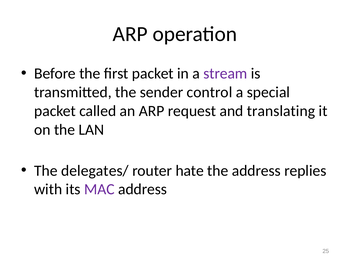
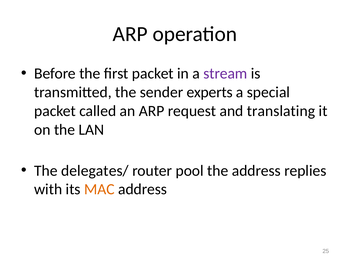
control: control -> experts (210, 92)
hate: hate -> pool (190, 170)
MAC colour: purple -> orange (99, 189)
